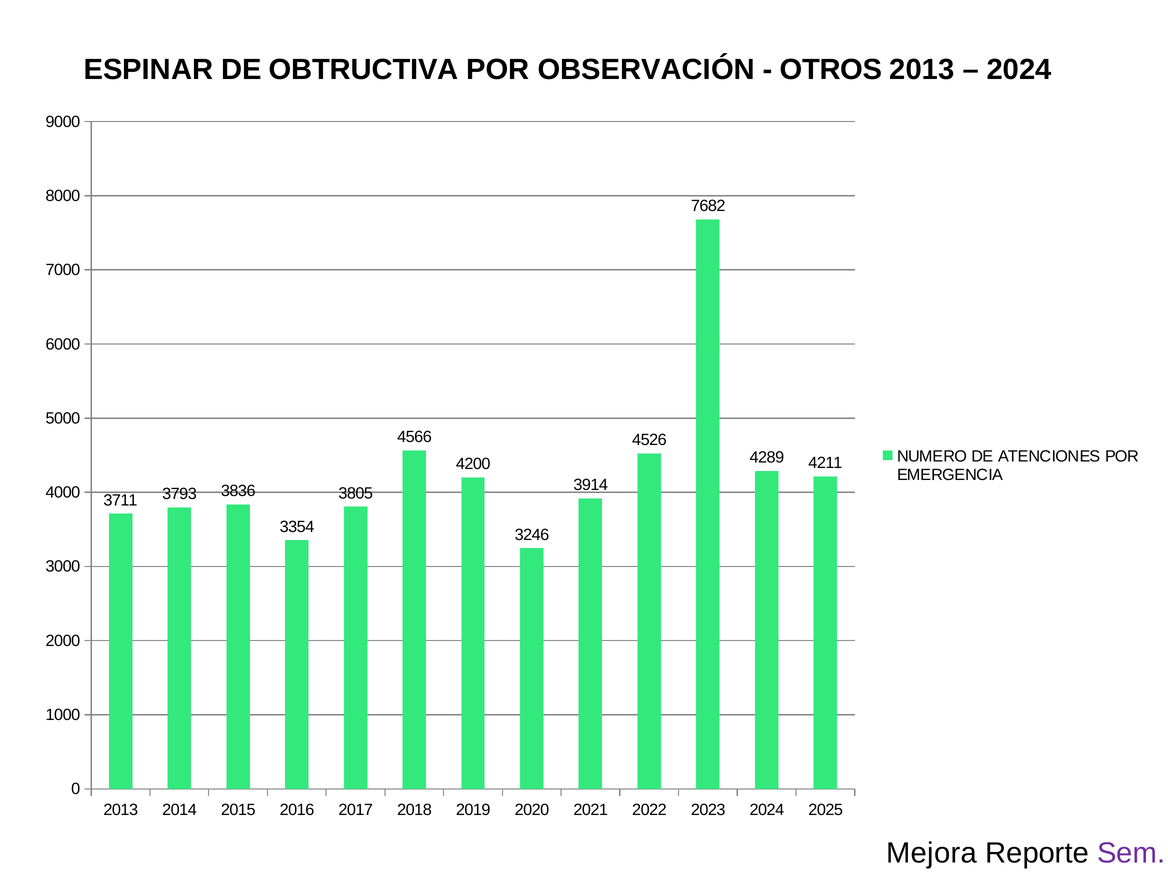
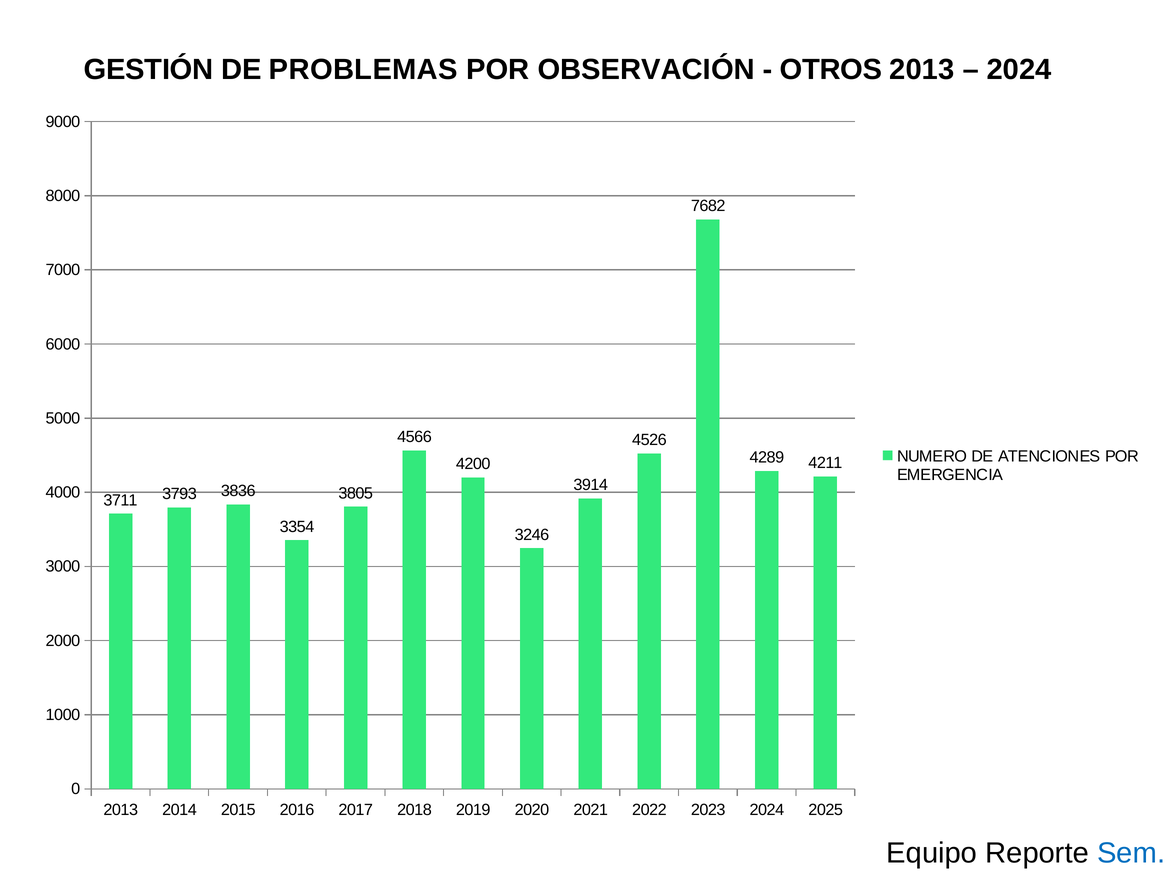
ESPINAR: ESPINAR -> GESTIÓN (149, 70)
OBTRUCTIVA: OBTRUCTIVA -> PROBLEMAS (363, 70)
Mejora: Mejora -> Equipo (932, 853)
Sem colour: purple -> blue (1131, 853)
